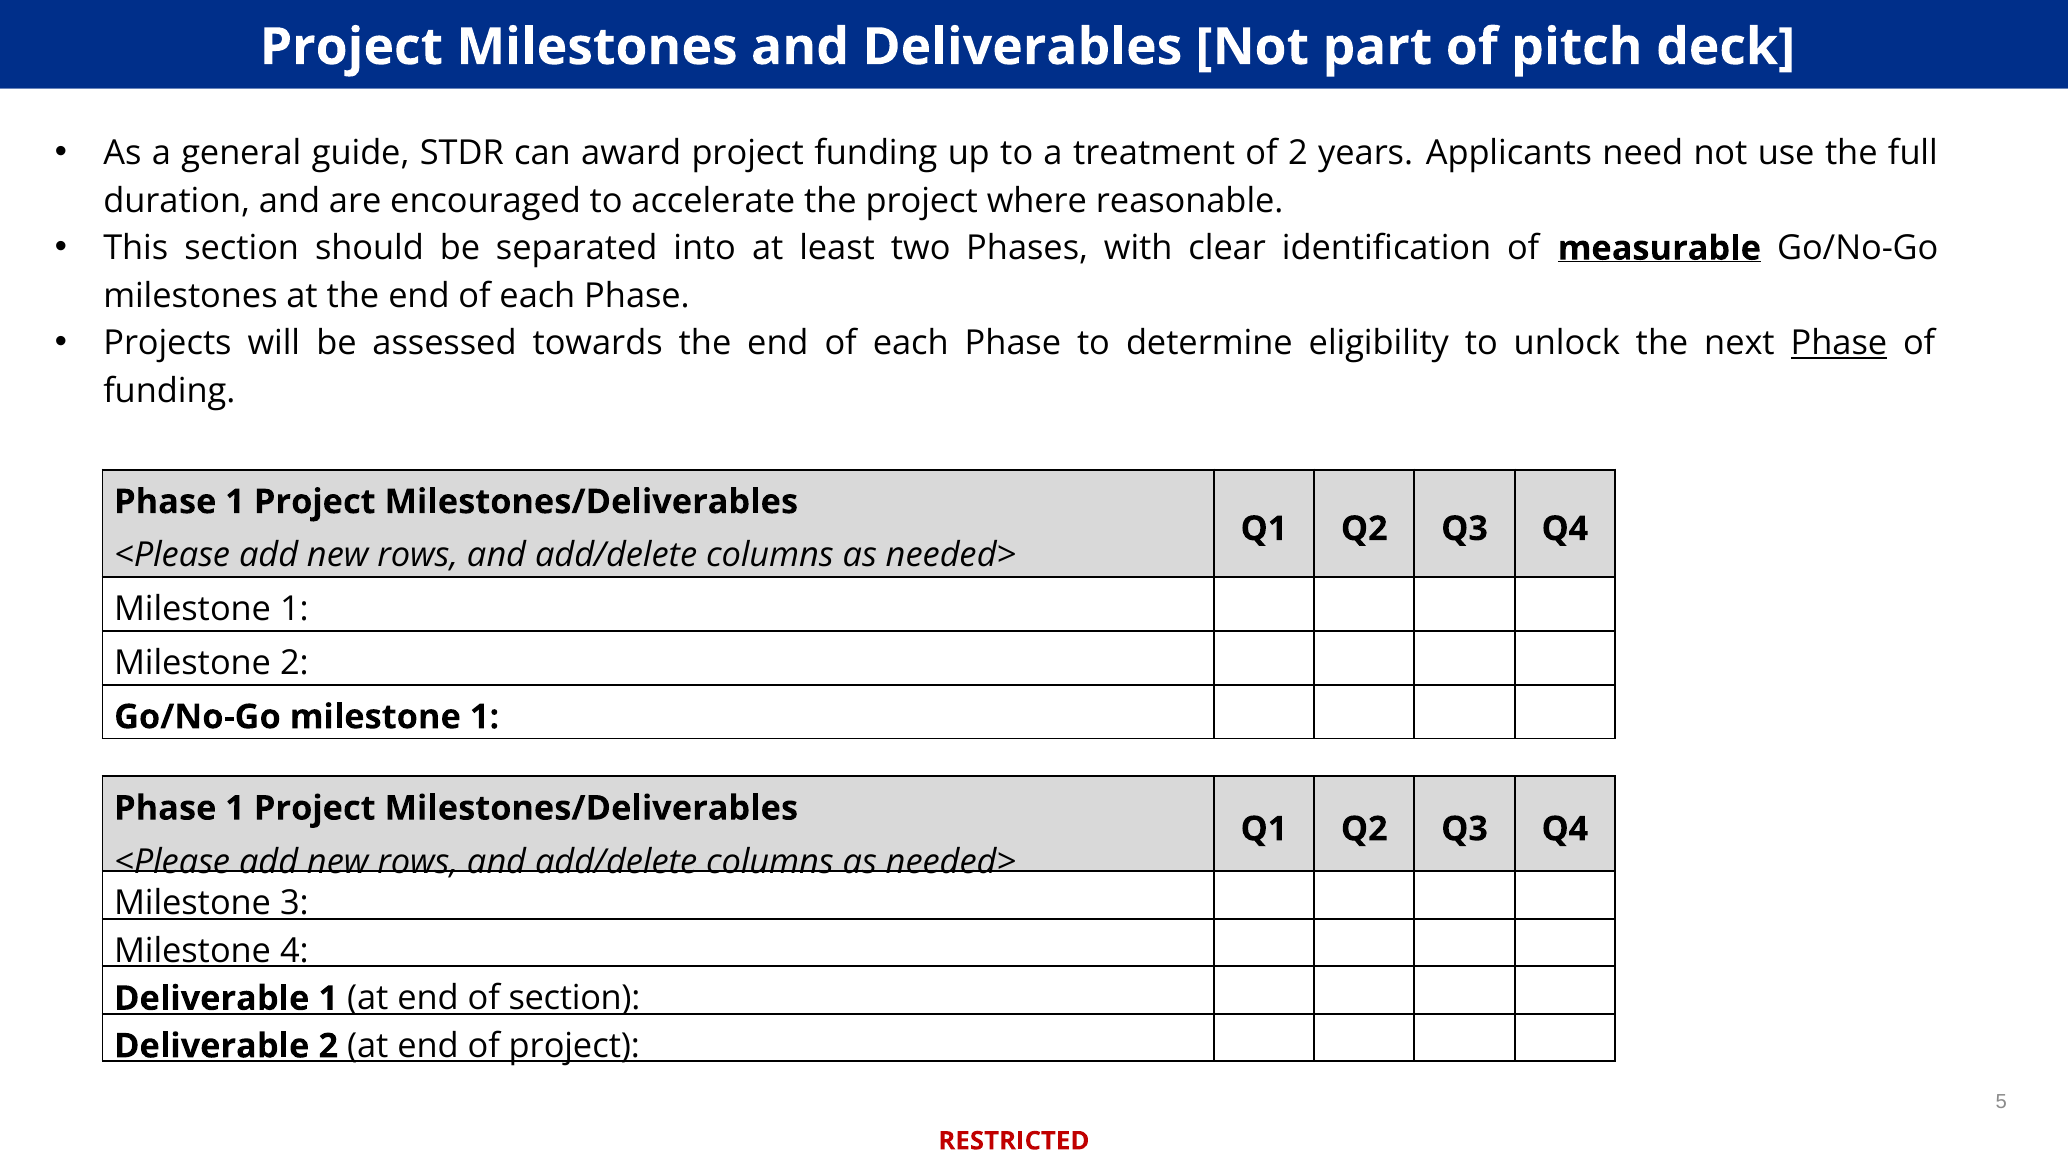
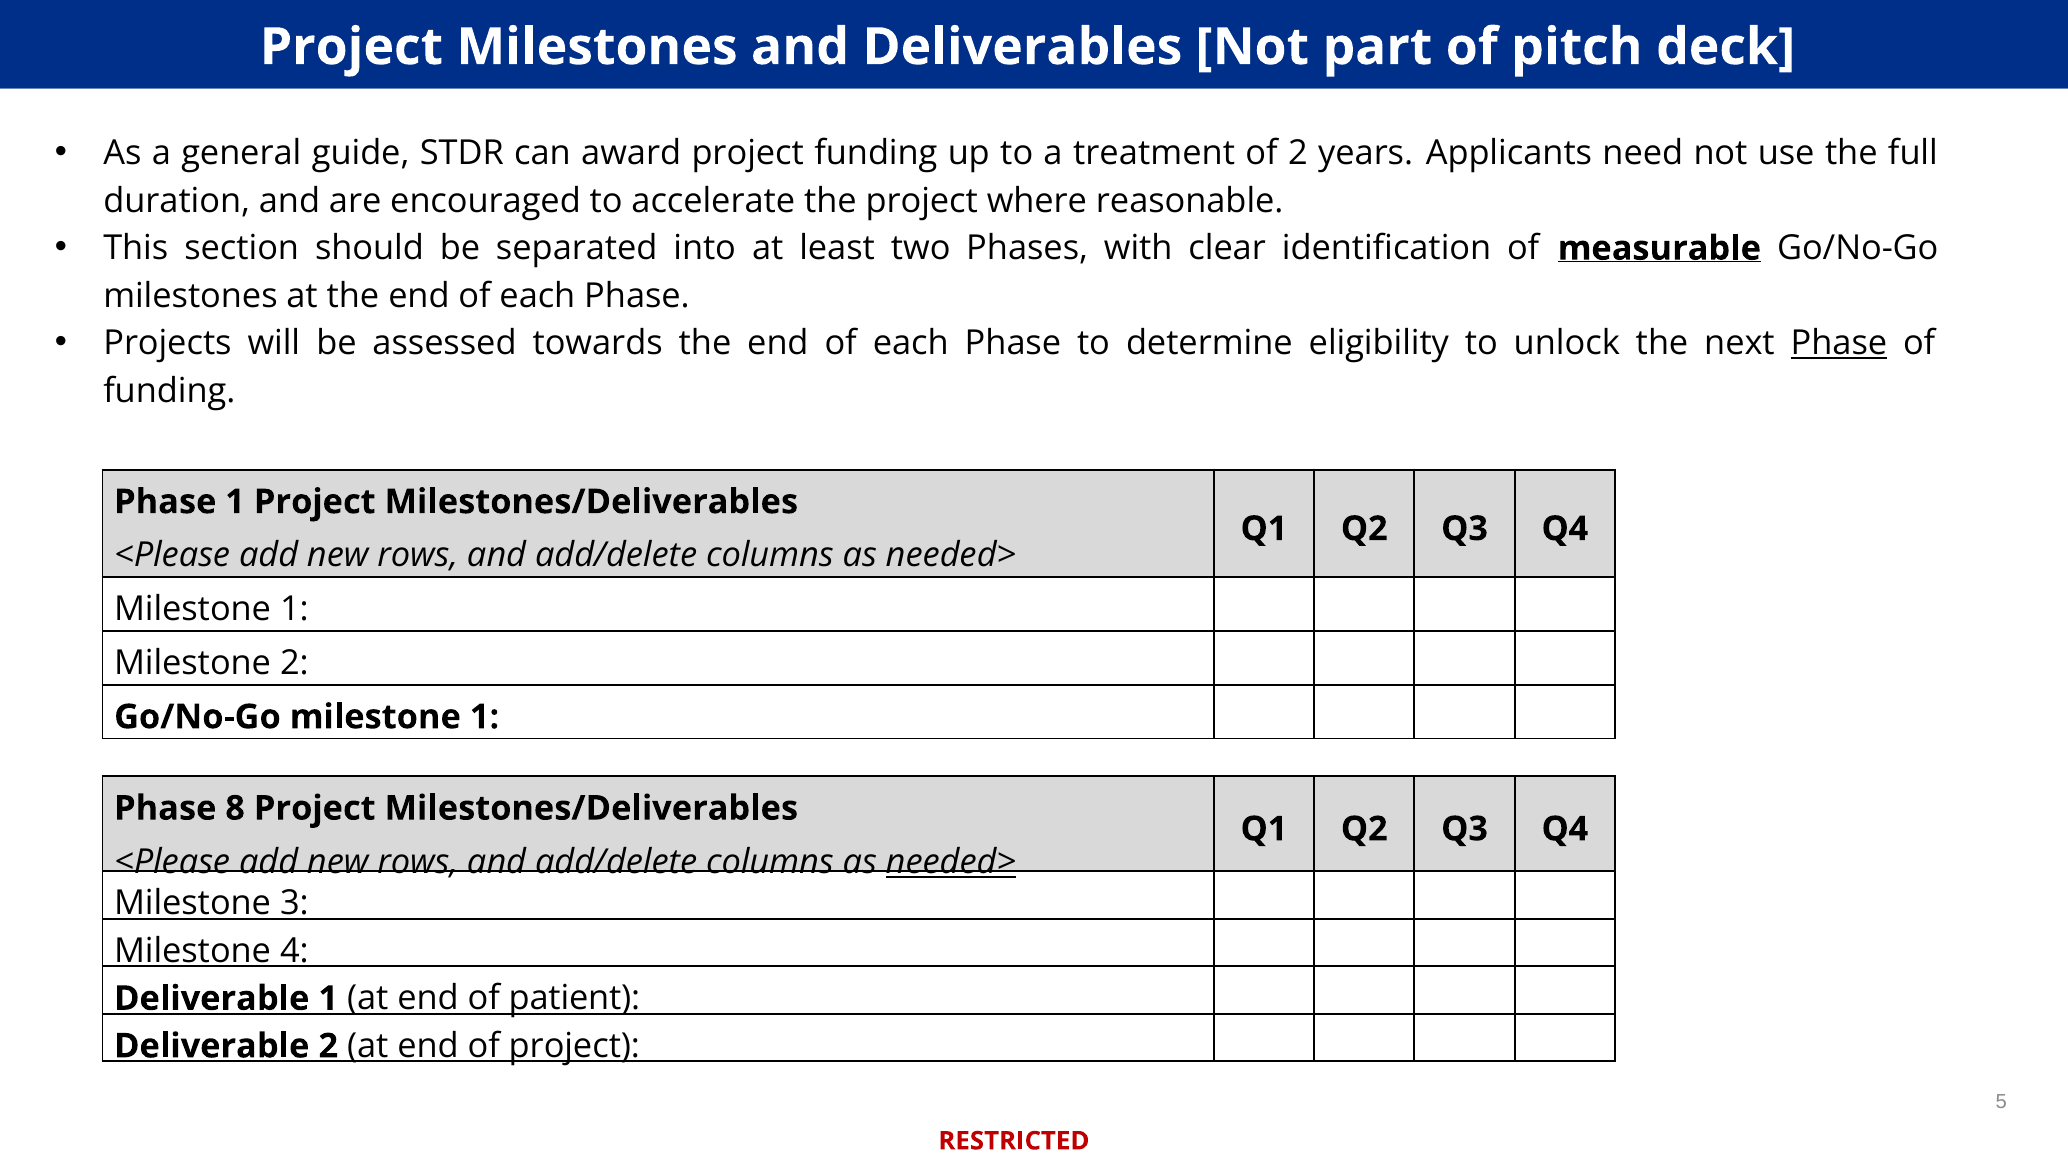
1: 1 -> 8 (235, 808)
needed> underline: none -> present (951, 862)
of section: section -> patient (574, 999)
